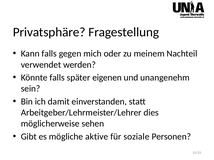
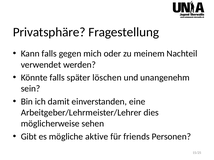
eigenen: eigenen -> löschen (107, 78)
statt: statt -> eine (137, 102)
soziale: soziale -> friends (137, 137)
